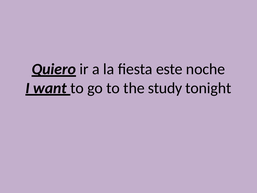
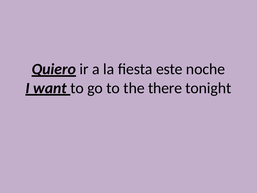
study: study -> there (165, 88)
